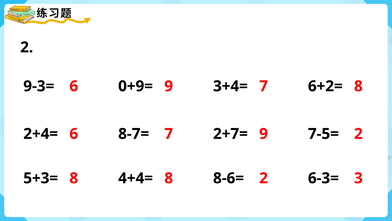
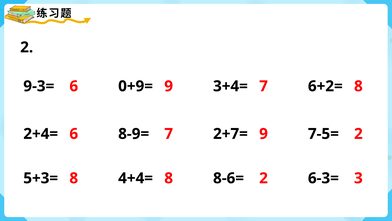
8-7=: 8-7= -> 8-9= (134, 134)
